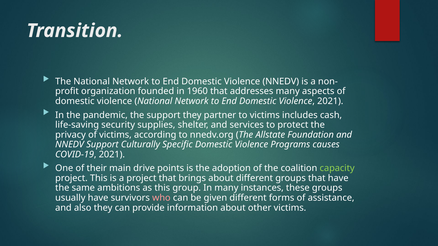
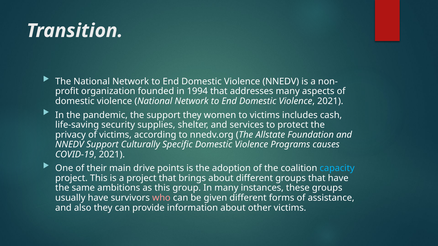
1960: 1960 -> 1994 (197, 91)
partner: partner -> women (220, 115)
capacity colour: light green -> light blue (337, 169)
